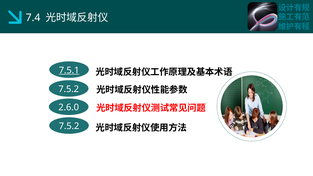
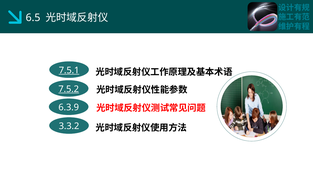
7.4: 7.4 -> 6.5 (33, 18)
7.5.2 underline: none -> present (69, 89)
2.6.0: 2.6.0 -> 6.3.9 (69, 107)
7.5.2: 7.5.2 -> 3.3.2 (69, 126)
